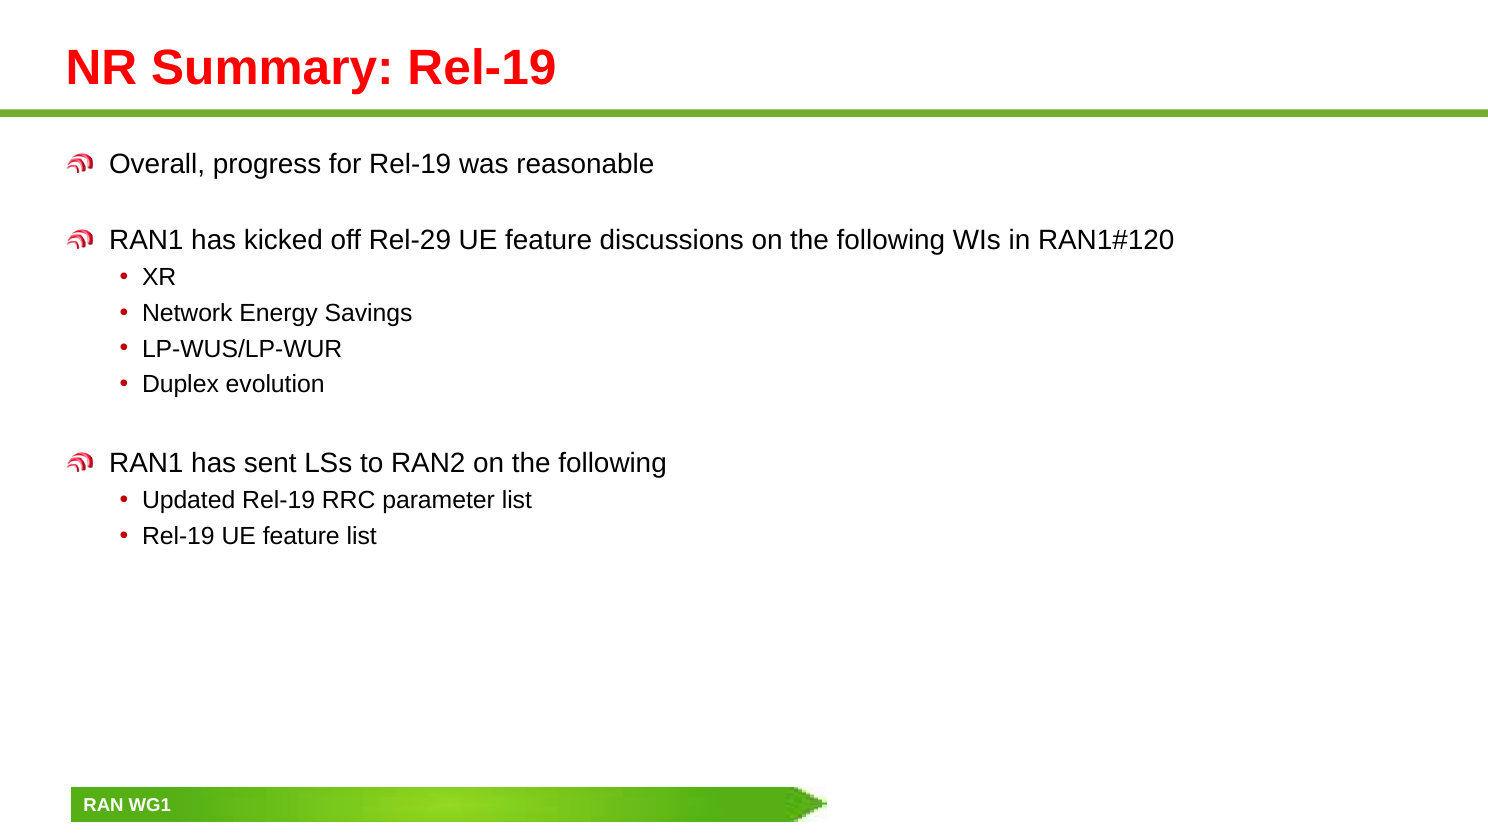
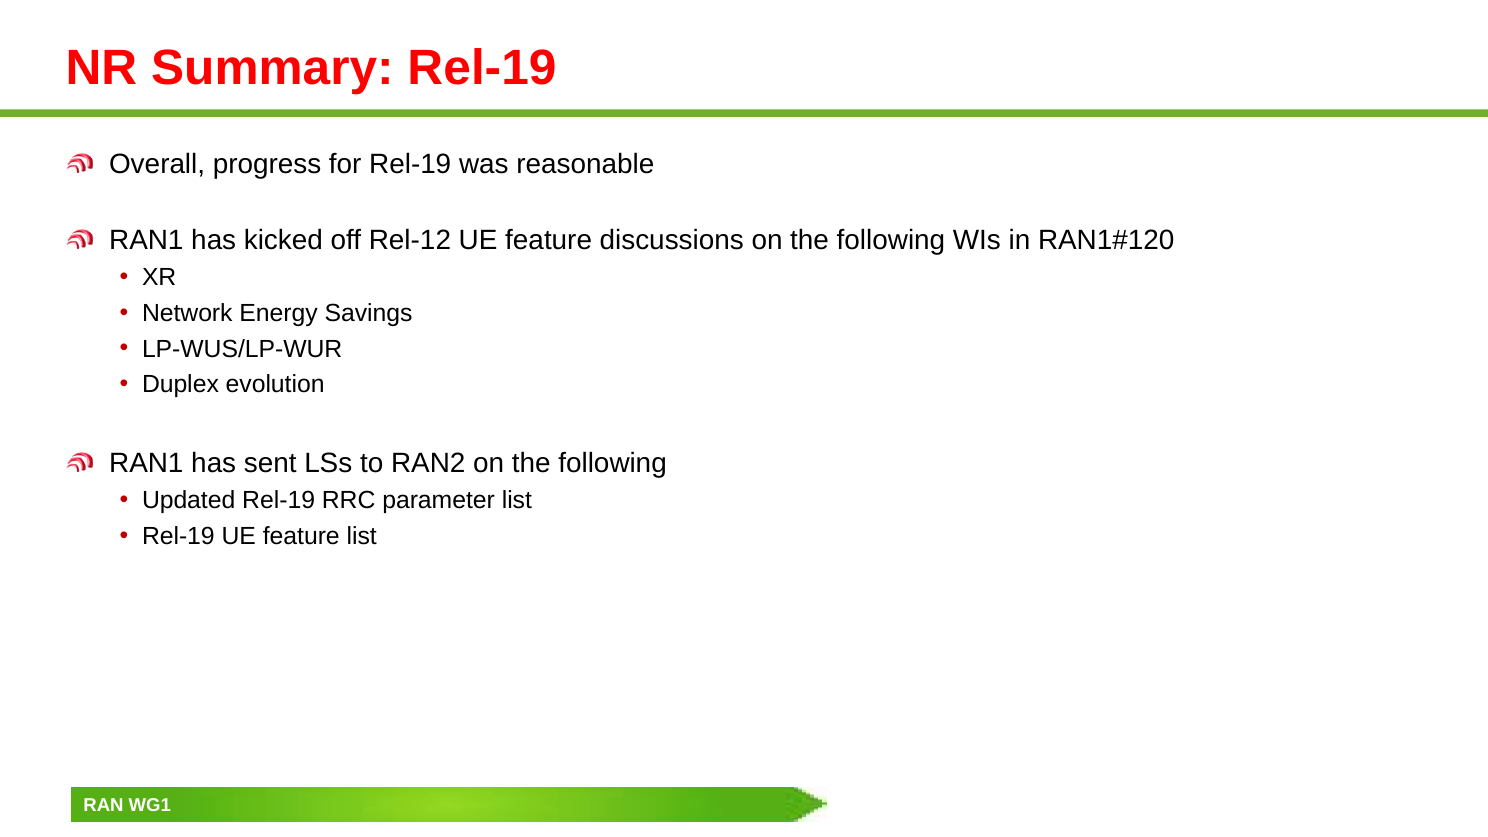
Rel-29: Rel-29 -> Rel-12 (410, 240)
